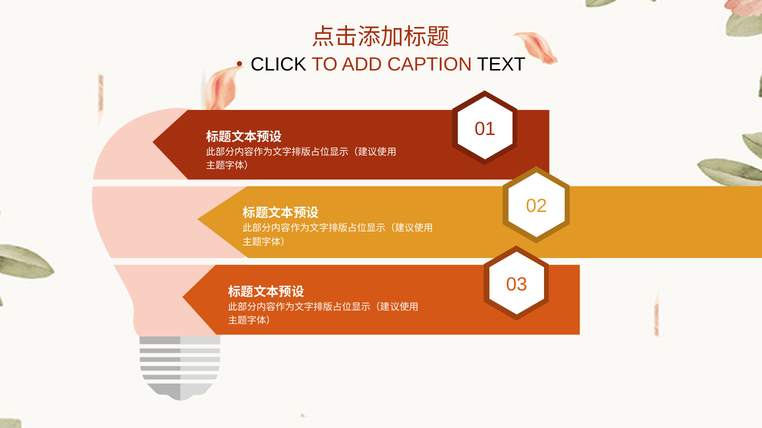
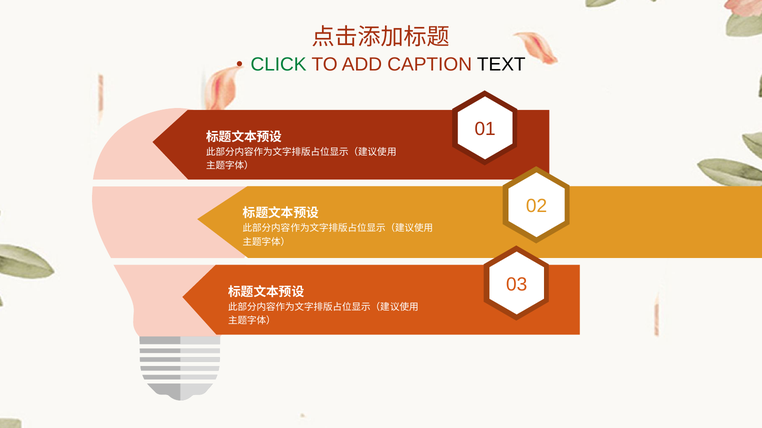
CLICK colour: black -> green (279, 65)
